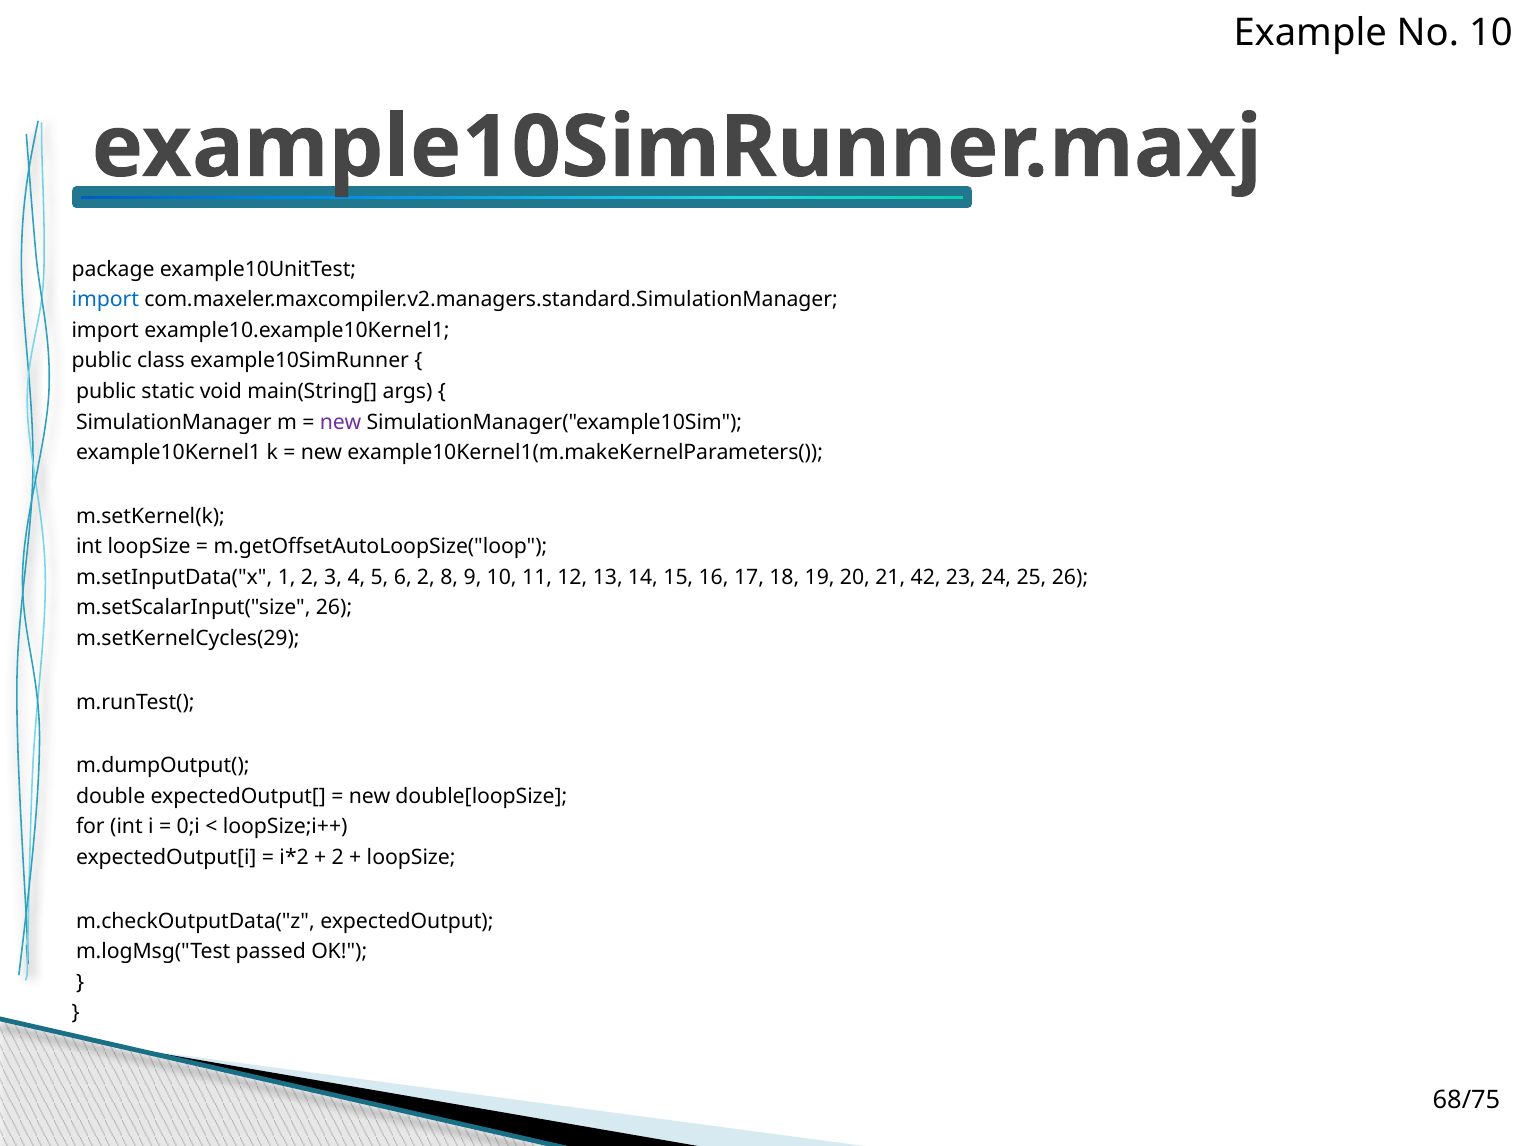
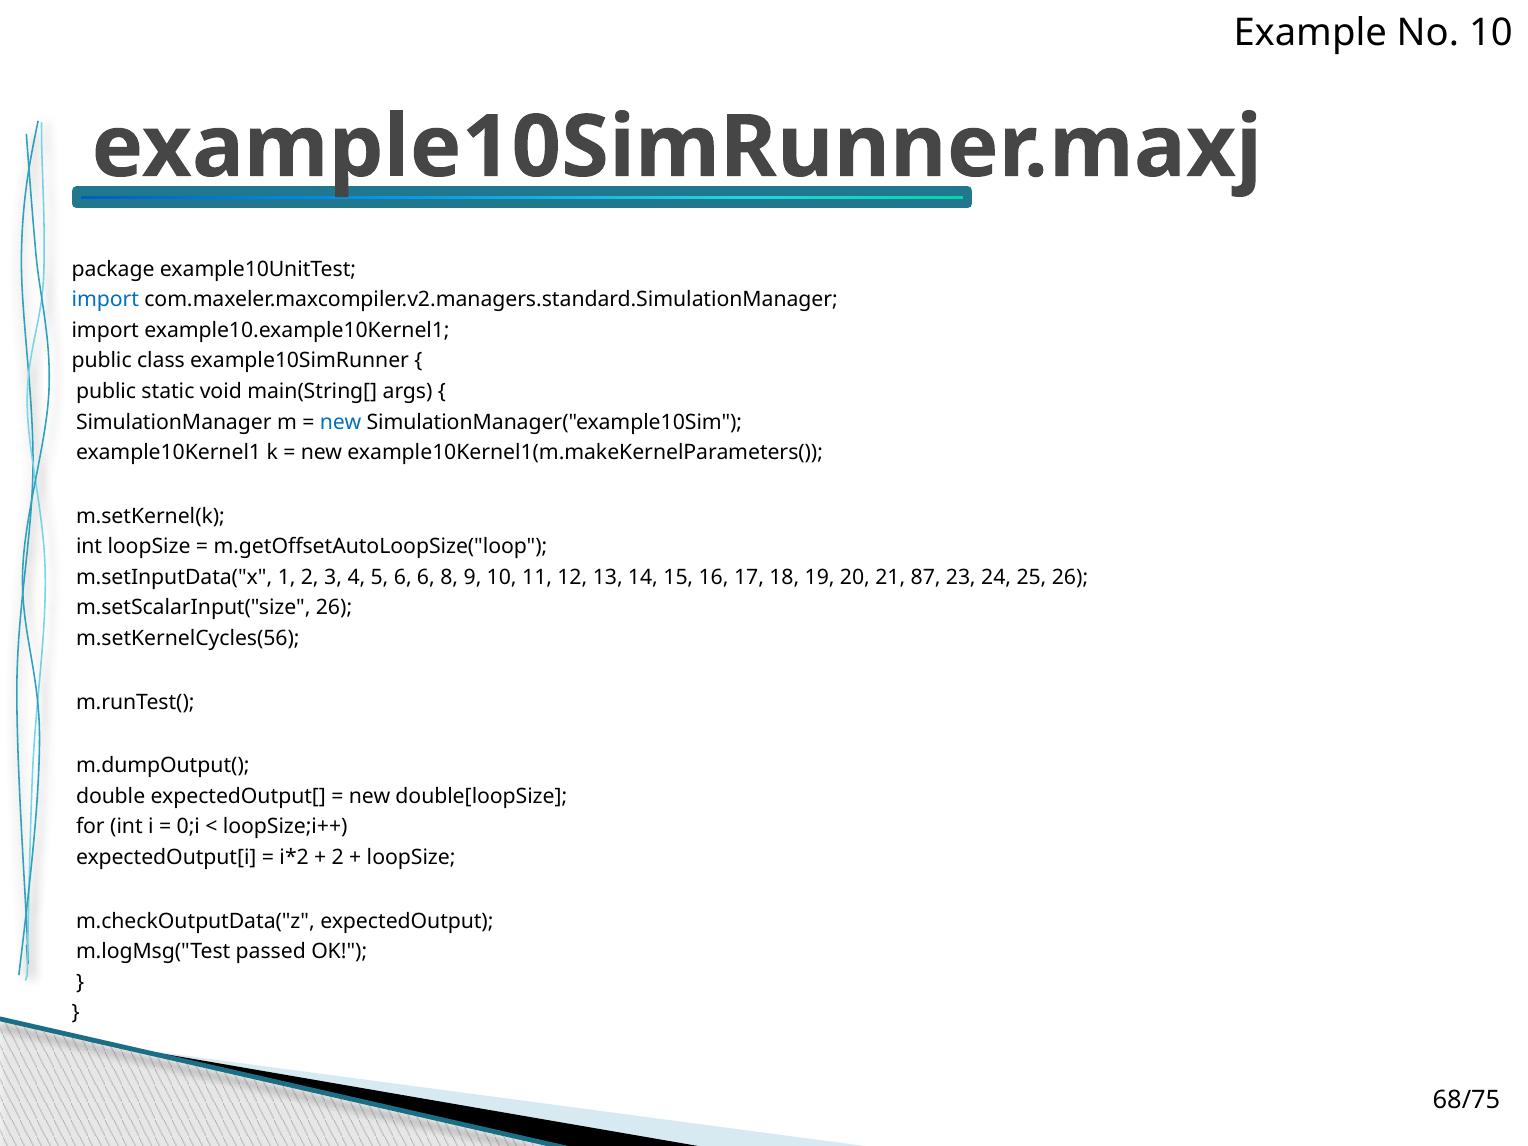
new colour: purple -> blue (341, 422)
6 2: 2 -> 6 (426, 577)
42: 42 -> 87 (926, 577)
m.setKernelCycles(29: m.setKernelCycles(29 -> m.setKernelCycles(56 (188, 639)
